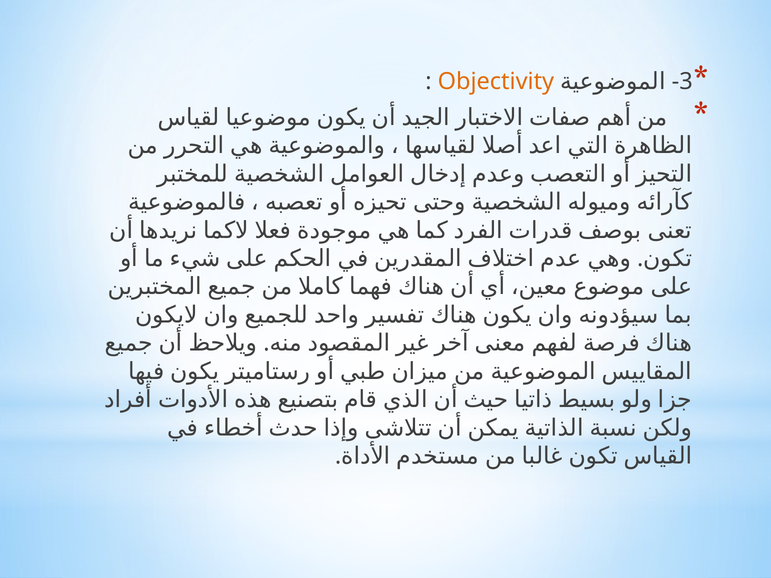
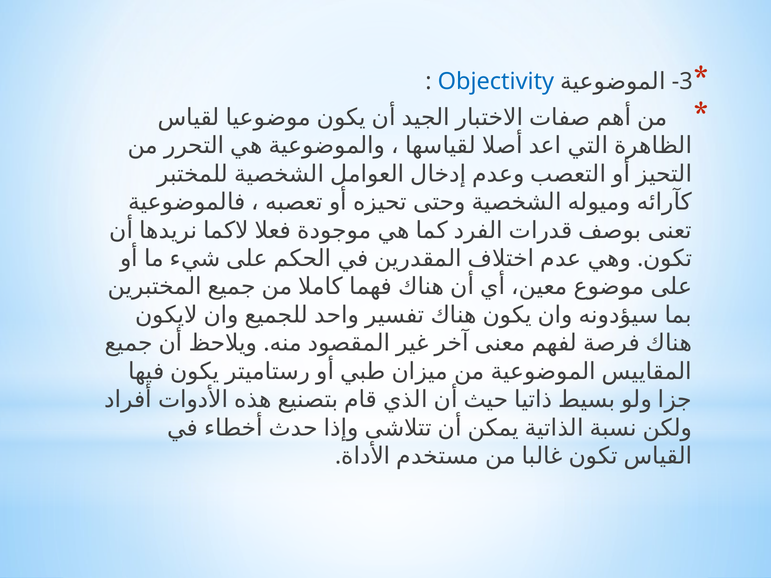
Objectivity colour: orange -> blue (496, 81)
